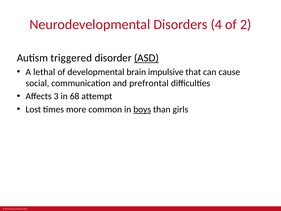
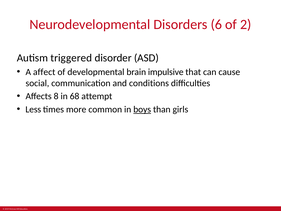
4: 4 -> 6 (216, 24)
ASD underline: present -> none (146, 58)
lethal: lethal -> affect (44, 72)
prefrontal: prefrontal -> conditions (149, 83)
3: 3 -> 8 (56, 96)
Lost: Lost -> Less (33, 109)
